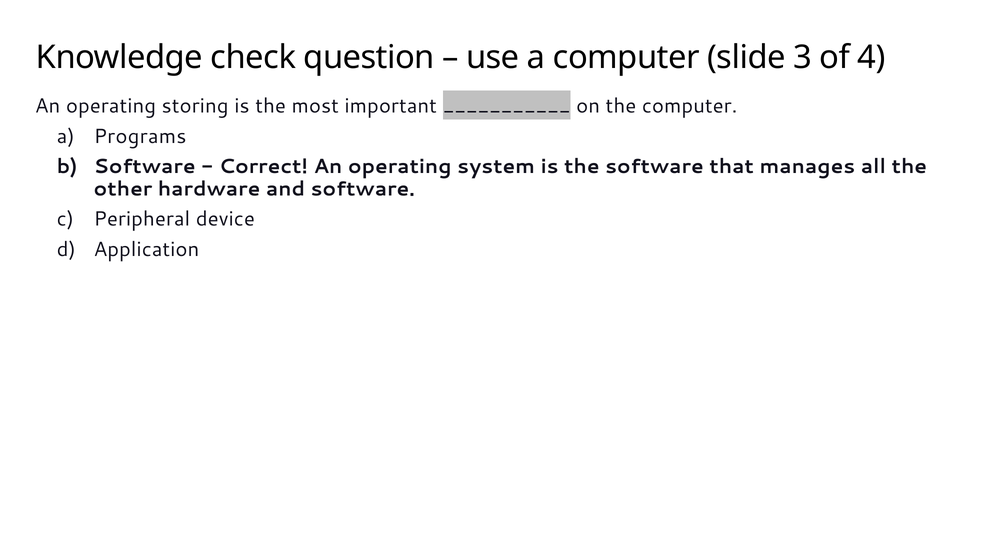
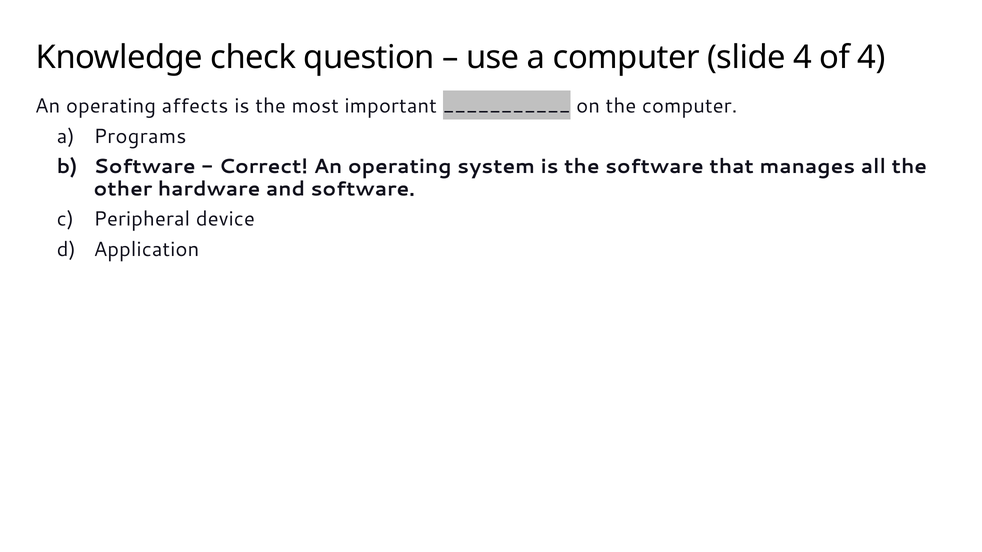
slide 3: 3 -> 4 (802, 57)
storing: storing -> affects (195, 106)
